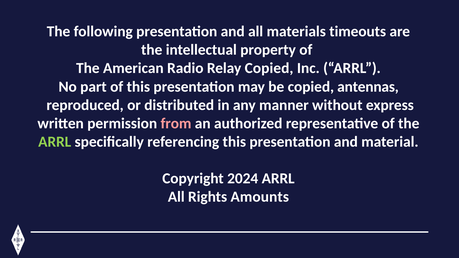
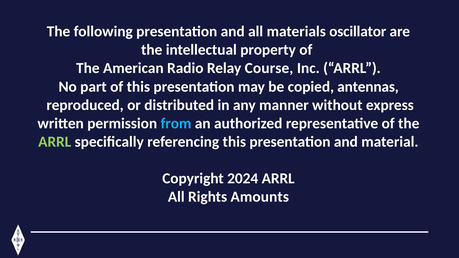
timeouts: timeouts -> oscillator (358, 32)
Relay Copied: Copied -> Course (269, 68)
from colour: pink -> light blue (176, 123)
